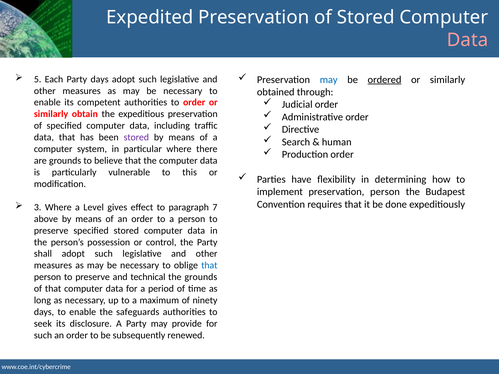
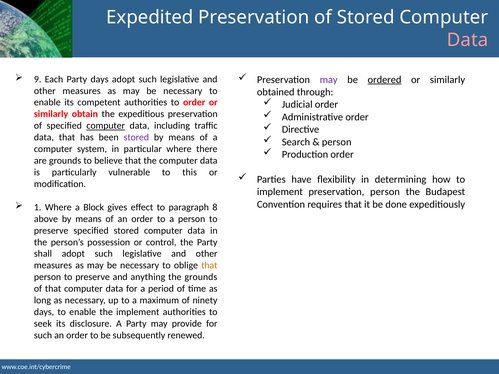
5: 5 -> 9 (38, 79)
may colour: blue -> purple (329, 80)
computer underline: none -> present (106, 126)
human: human -> person (337, 142)
3: 3 -> 1 (38, 207)
Level: Level -> Block (94, 207)
7: 7 -> 8 (215, 207)
that colour: blue -> orange (209, 266)
technical: technical -> anything (148, 277)
the safeguards: safeguards -> implement (138, 312)
